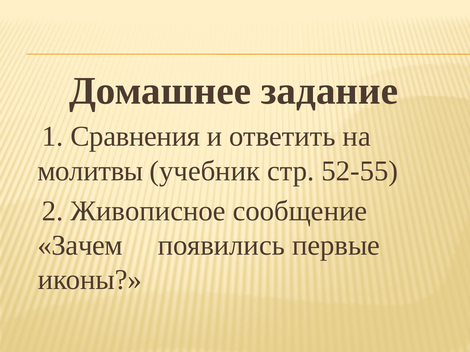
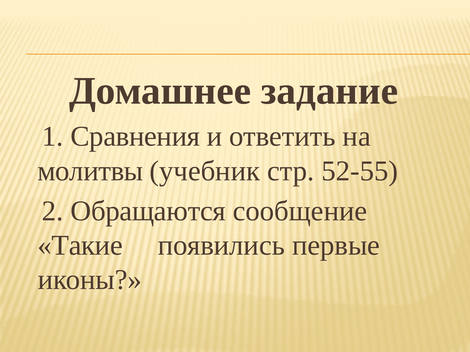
Живописное: Живописное -> Обращаются (148, 211)
Зачем: Зачем -> Такие (80, 246)
